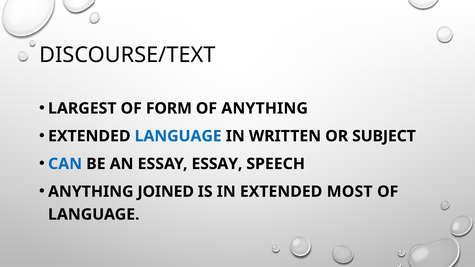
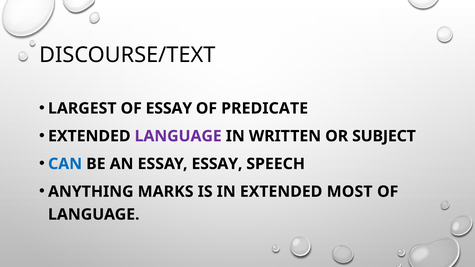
OF FORM: FORM -> ESSAY (169, 108)
OF ANYTHING: ANYTHING -> PREDICATE (265, 108)
LANGUAGE colour: blue -> purple (178, 136)
JOINED: JOINED -> MARKS (166, 192)
